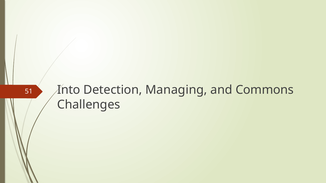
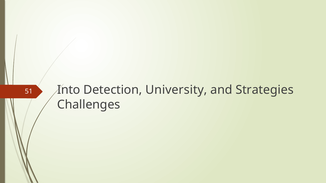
Managing: Managing -> University (176, 90)
Commons: Commons -> Strategies (265, 90)
